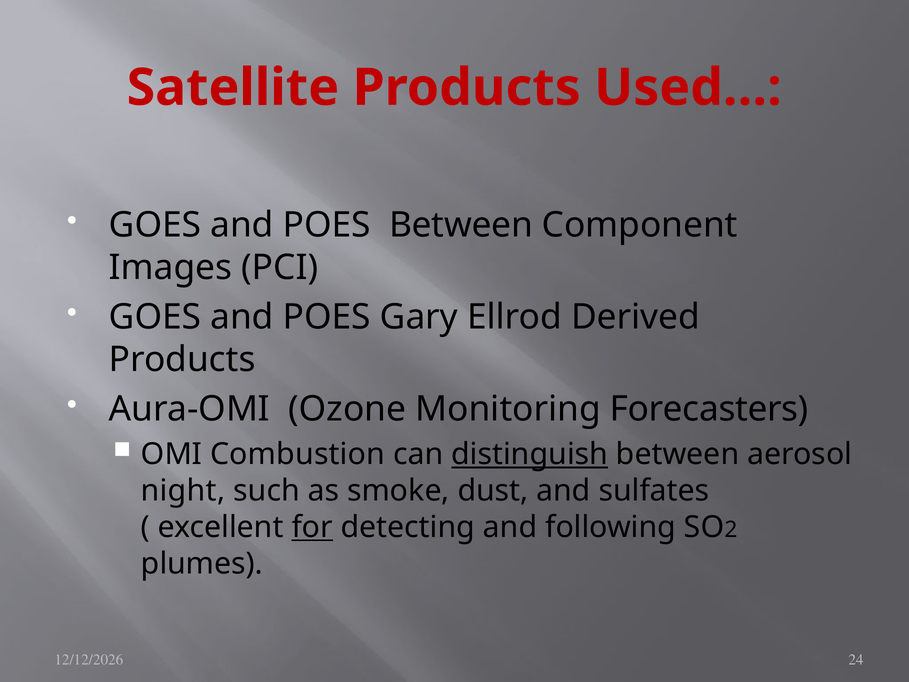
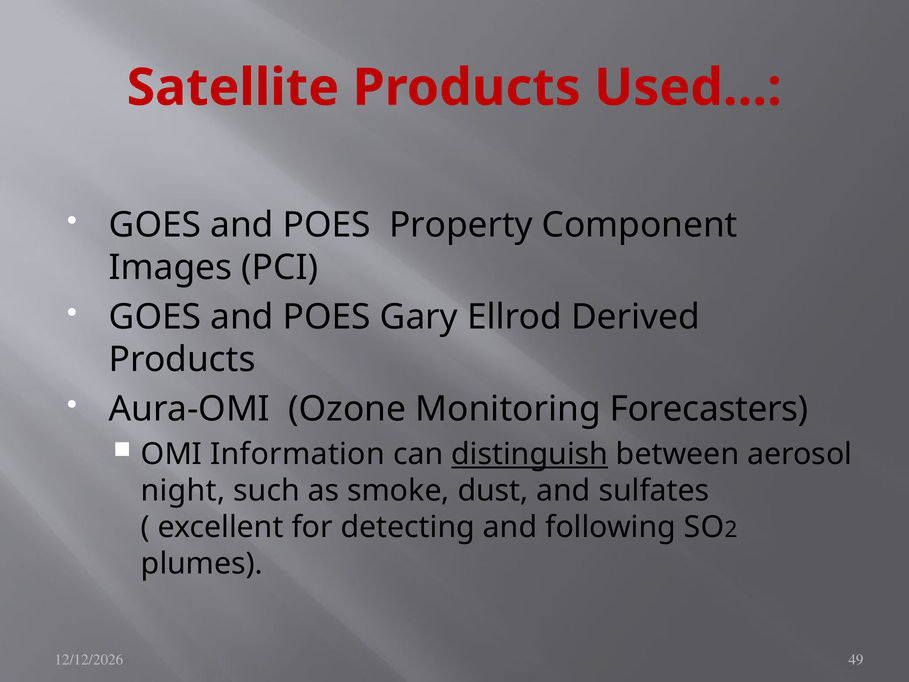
POES Between: Between -> Property (461, 225)
Combustion: Combustion -> Information (298, 454)
for underline: present -> none (312, 527)
24: 24 -> 49 (856, 660)
